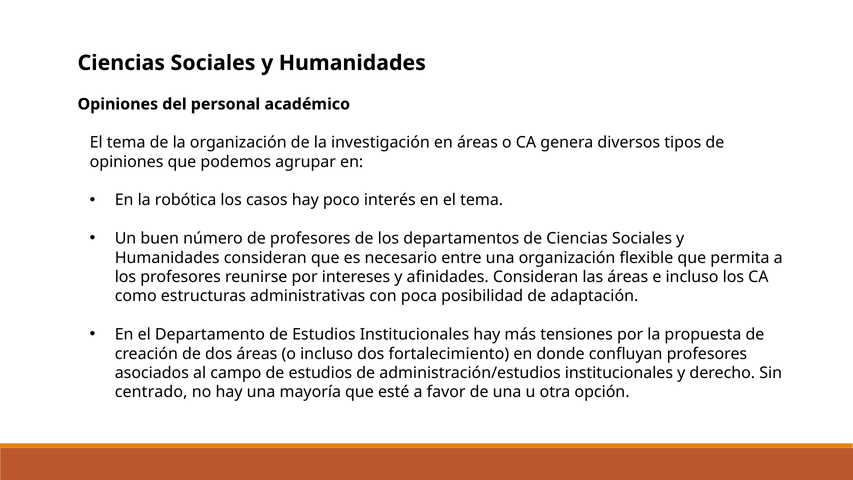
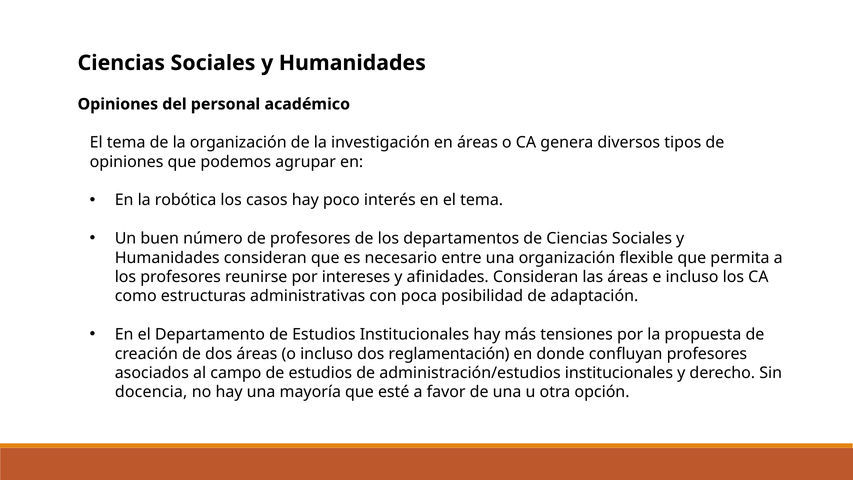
fortalecimiento: fortalecimiento -> reglamentación (449, 354)
centrado: centrado -> docencia (151, 392)
